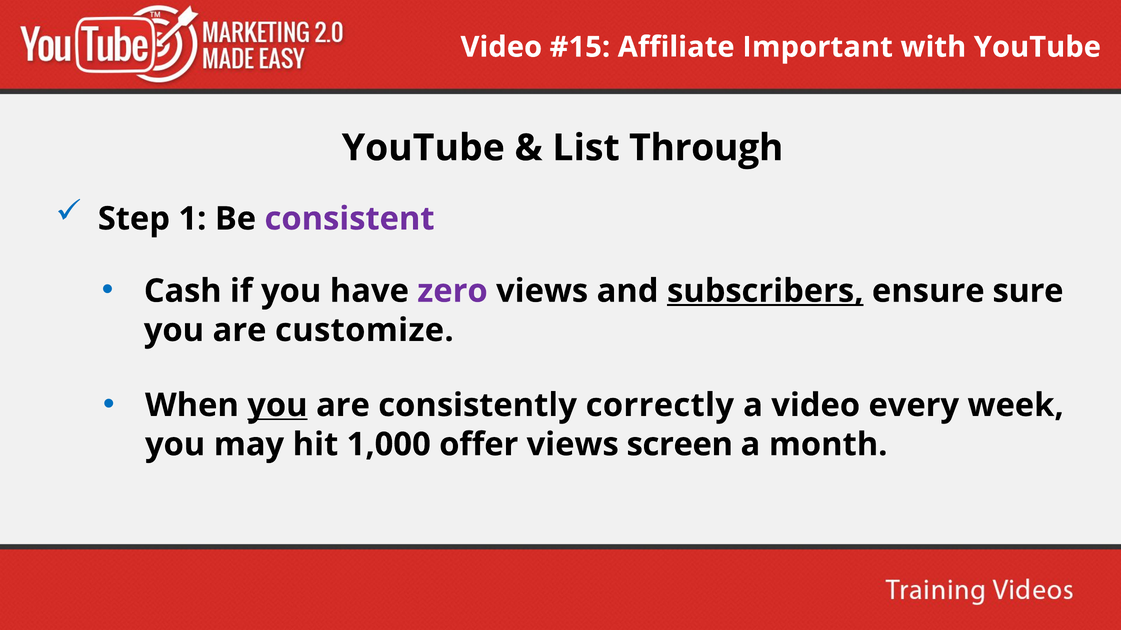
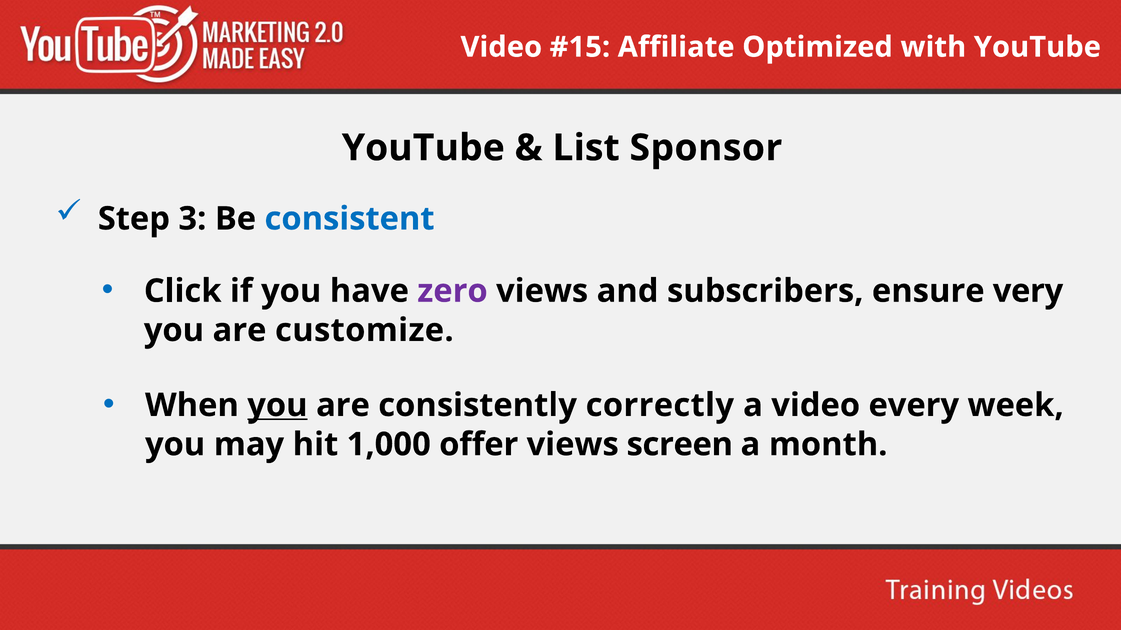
Important: Important -> Optimized (818, 47)
Through: Through -> Sponsor (706, 148)
1: 1 -> 3 (192, 219)
consistent colour: purple -> blue (350, 219)
Cash: Cash -> Click (183, 291)
subscribers underline: present -> none (765, 291)
sure: sure -> very (1028, 291)
